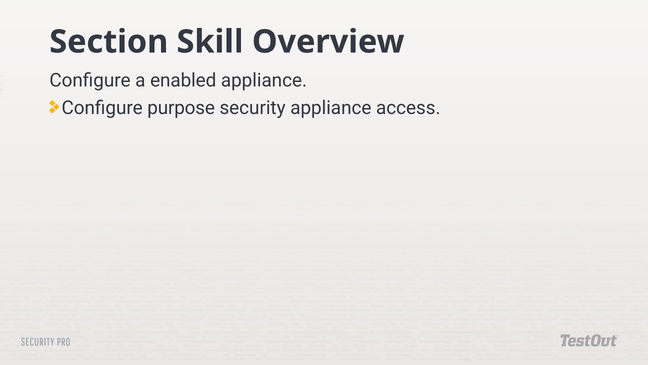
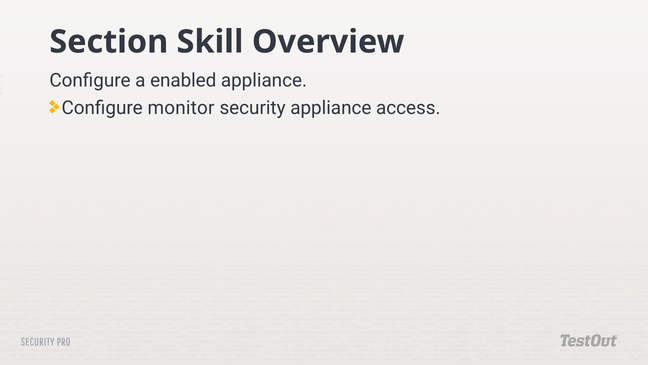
purpose: purpose -> monitor (181, 108)
